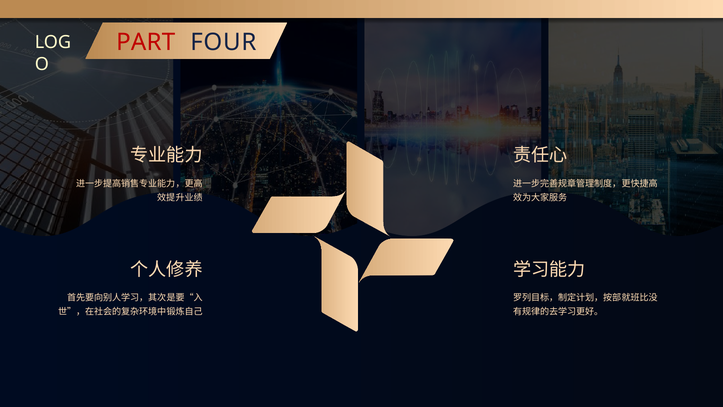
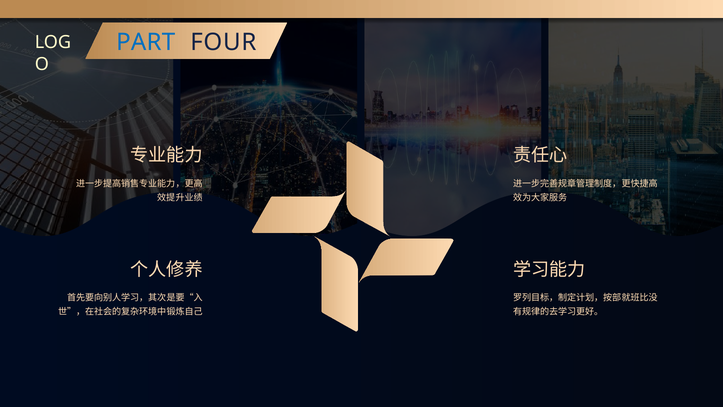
PART colour: red -> blue (146, 42)
